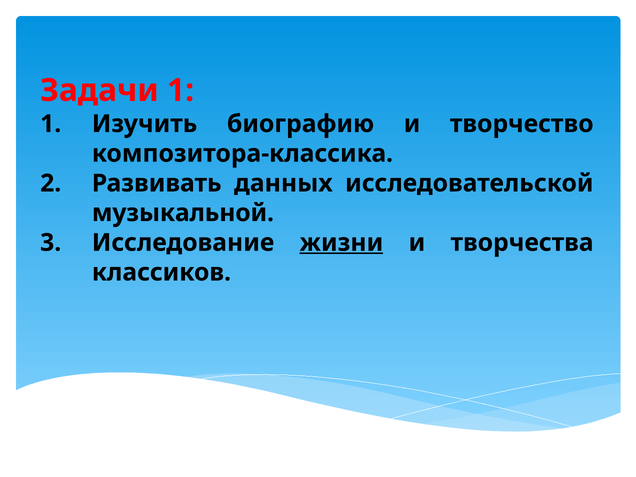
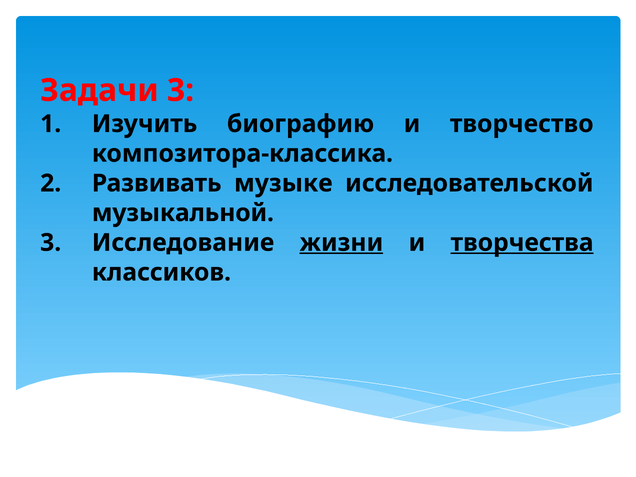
Задачи 1: 1 -> 3 (181, 90)
данных: данных -> музыке (283, 183)
творчества underline: none -> present (522, 243)
